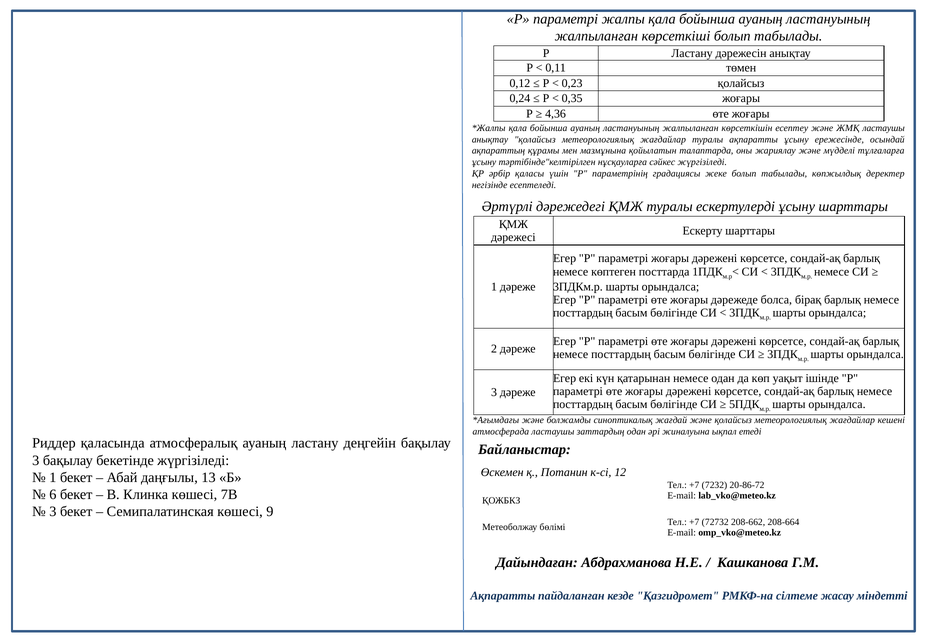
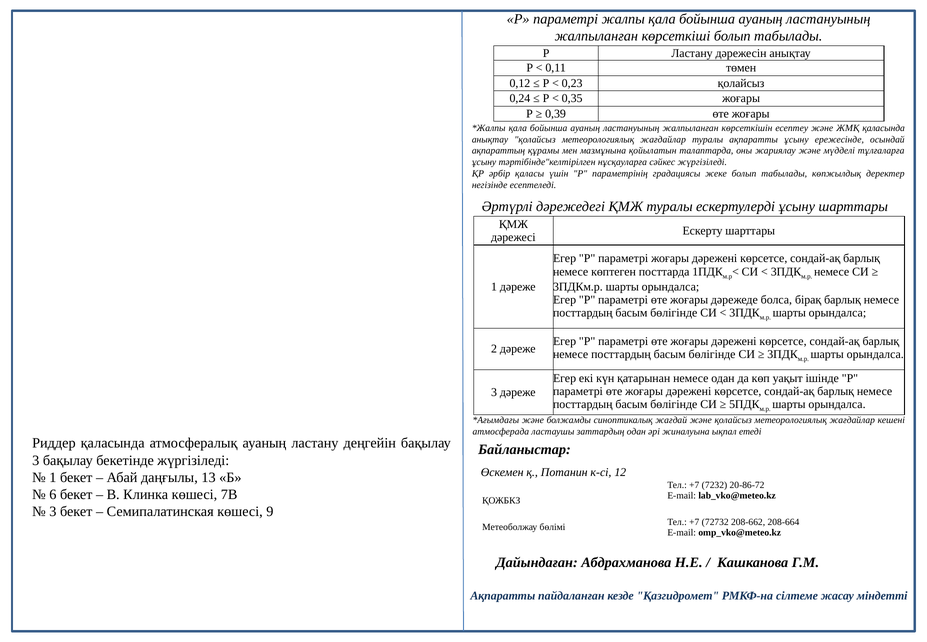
4,36: 4,36 -> 0,39 (556, 114)
ЖМҚ ластаушы: ластаушы -> қаласында (884, 128)
